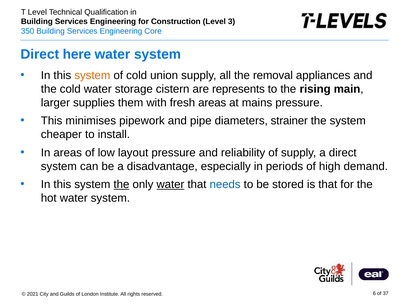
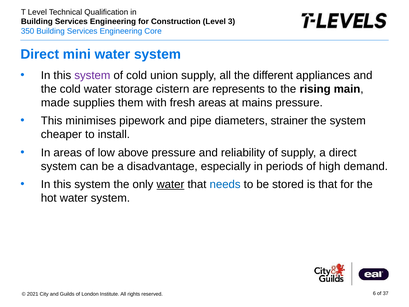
here: here -> mini (77, 54)
system colour: orange -> purple (92, 75)
removal: removal -> different (273, 75)
larger: larger -> made (55, 103)
layout: layout -> above (133, 153)
the underline: present -> none (121, 184)
